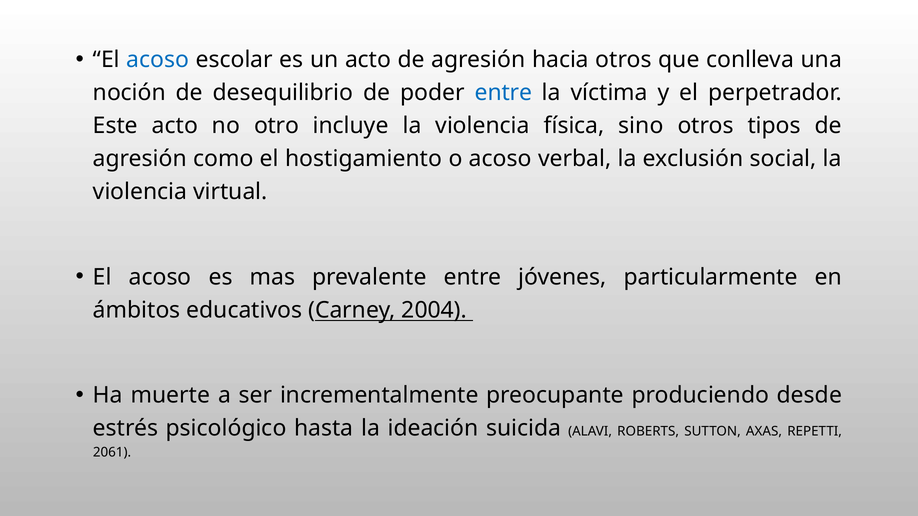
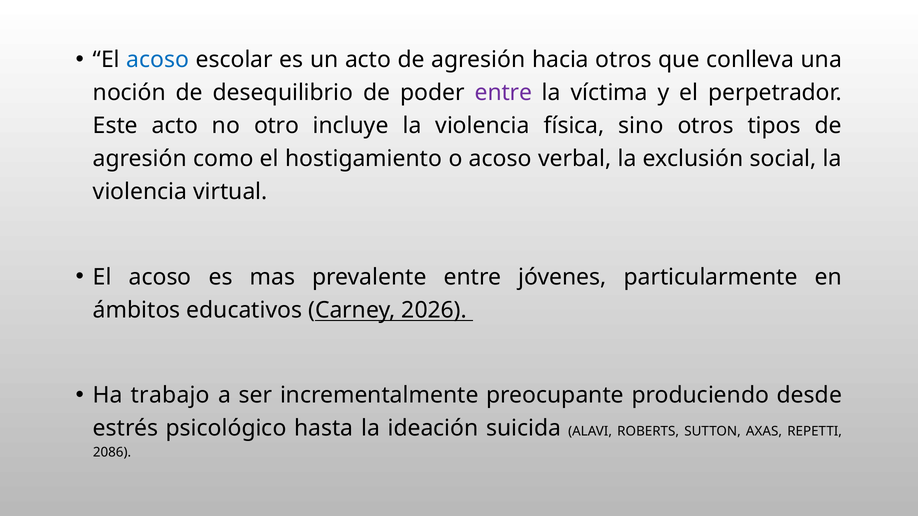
entre colour: blue -> purple (503, 93)
2004: 2004 -> 2026 (434, 310)
muerte: muerte -> trabajo (170, 396)
2061: 2061 -> 2086 (112, 453)
